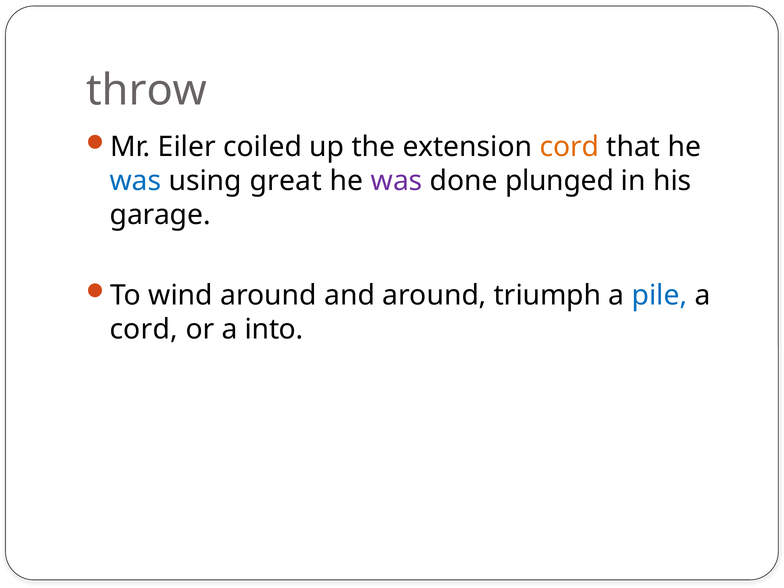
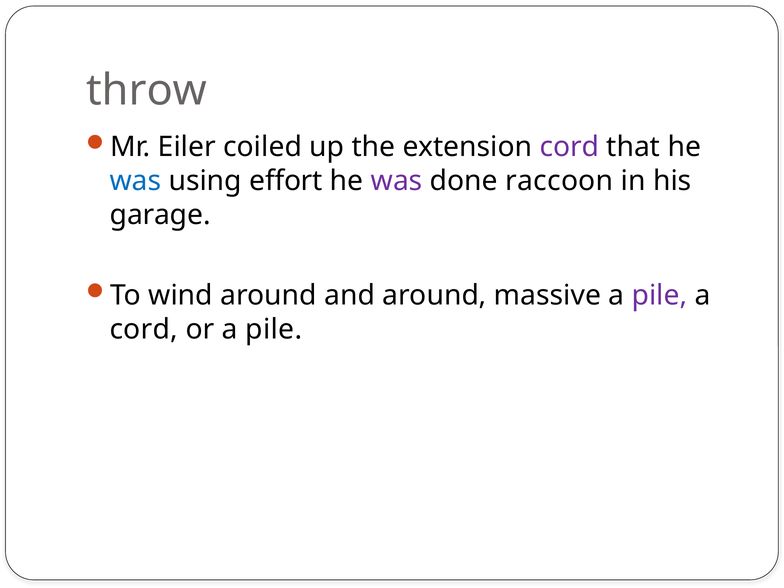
cord colour: orange -> purple (569, 147)
great: great -> effort (286, 181)
plunged: plunged -> raccoon (559, 181)
triumph: triumph -> massive (547, 295)
pile colour: blue -> purple (659, 295)
or a into: into -> pile (274, 329)
